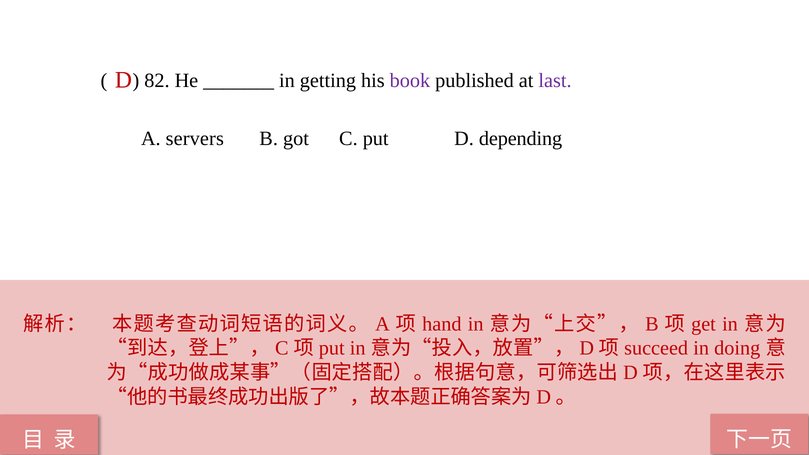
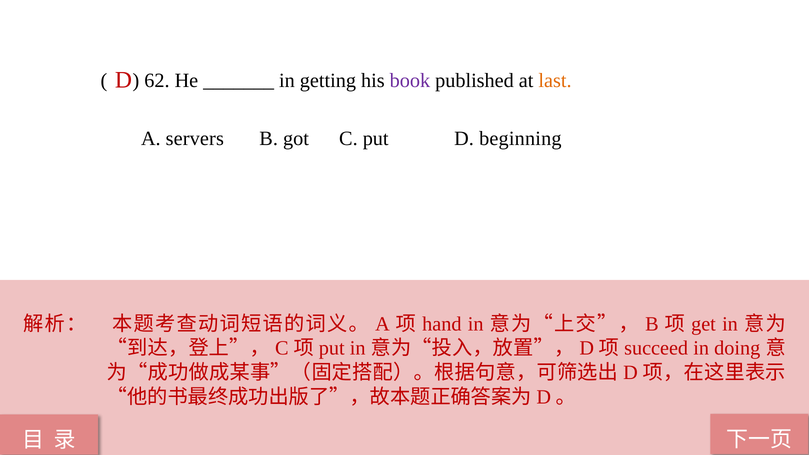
82: 82 -> 62 (157, 80)
last colour: purple -> orange (555, 80)
depending: depending -> beginning (520, 139)
